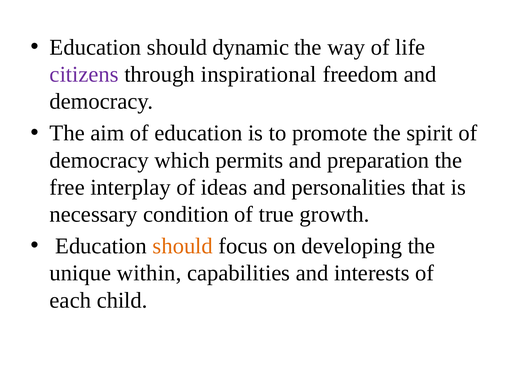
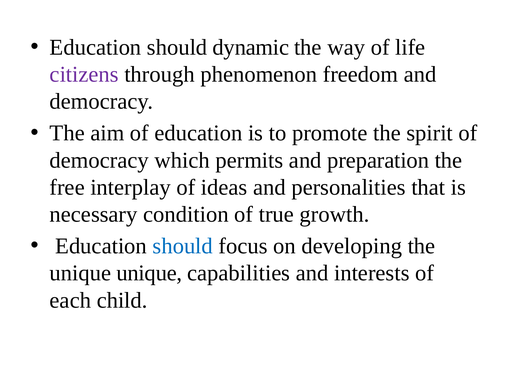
inspirational: inspirational -> phenomenon (259, 75)
should colour: orange -> blue (183, 247)
unique within: within -> unique (149, 274)
